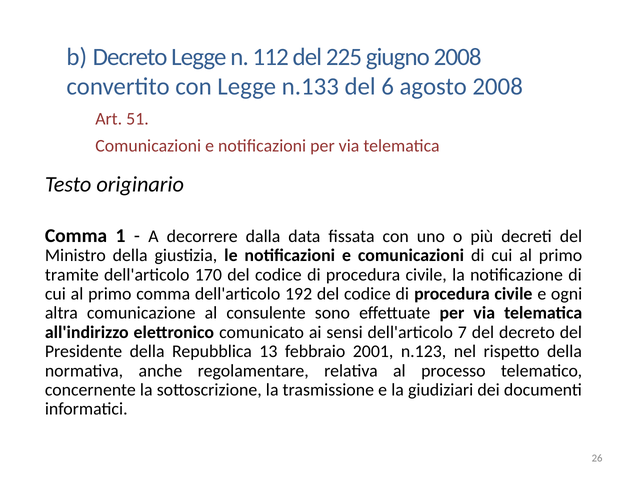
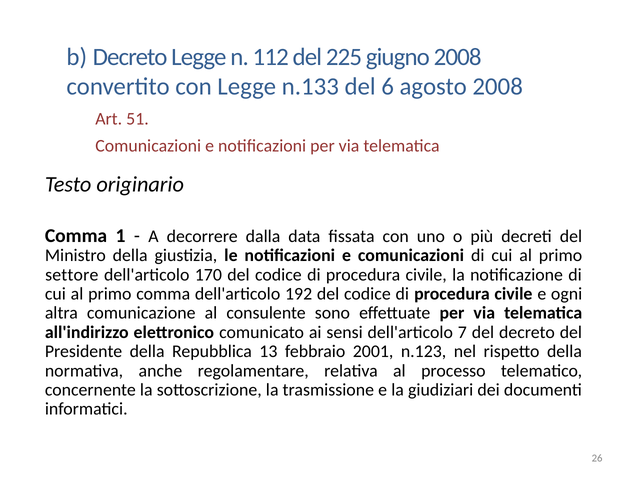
tramite: tramite -> settore (72, 275)
